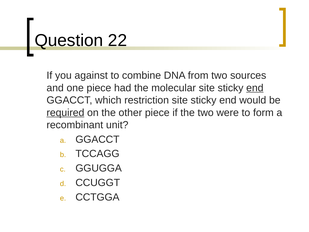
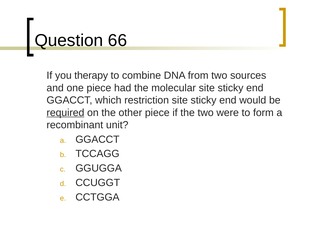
22: 22 -> 66 (118, 40)
against: against -> therapy (91, 75)
end underline: present -> none (255, 88)
